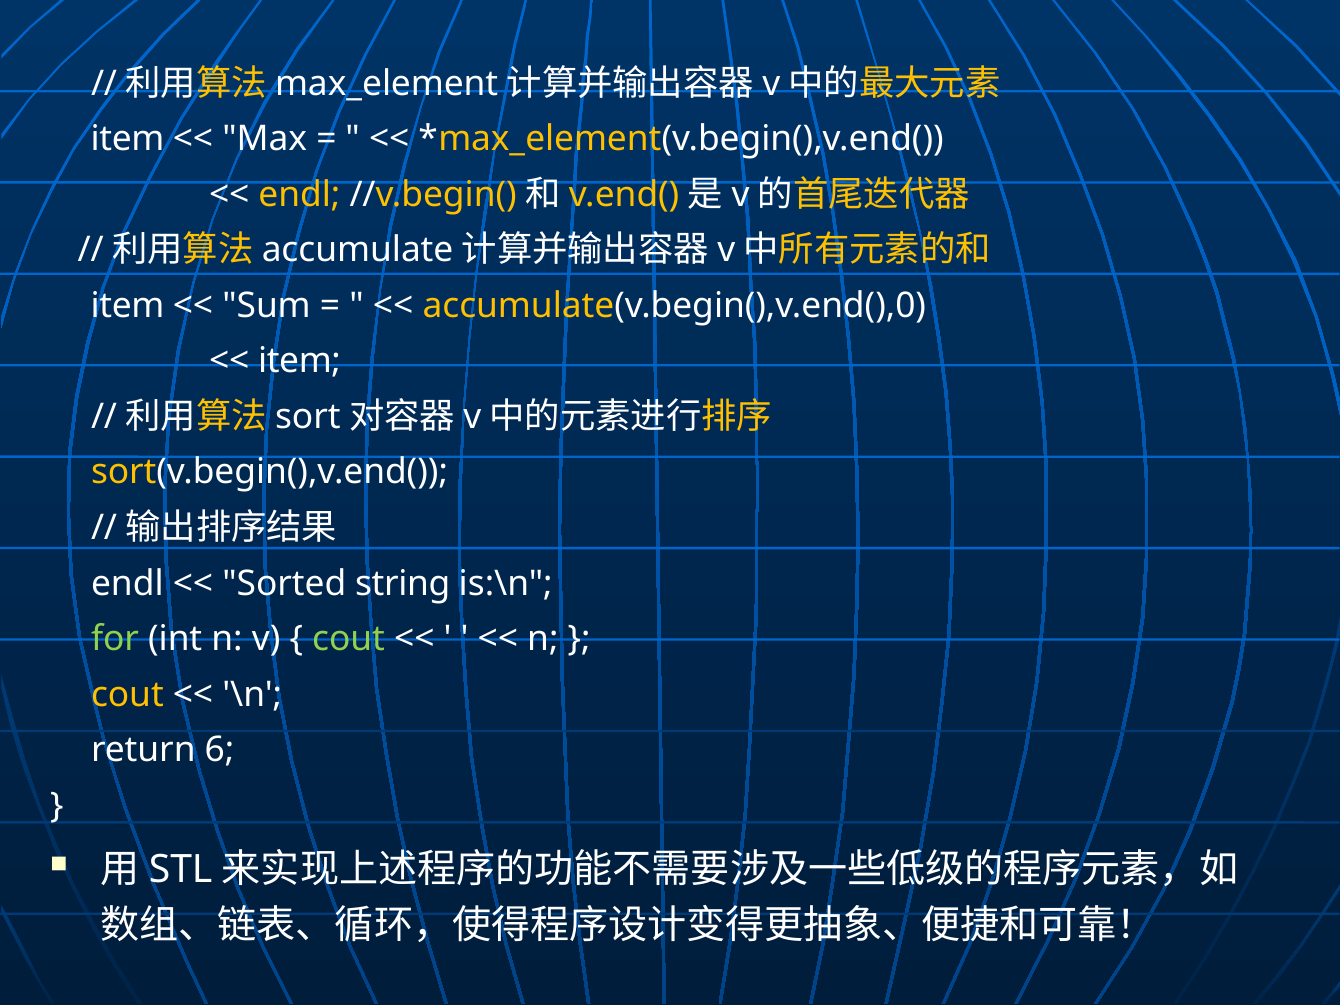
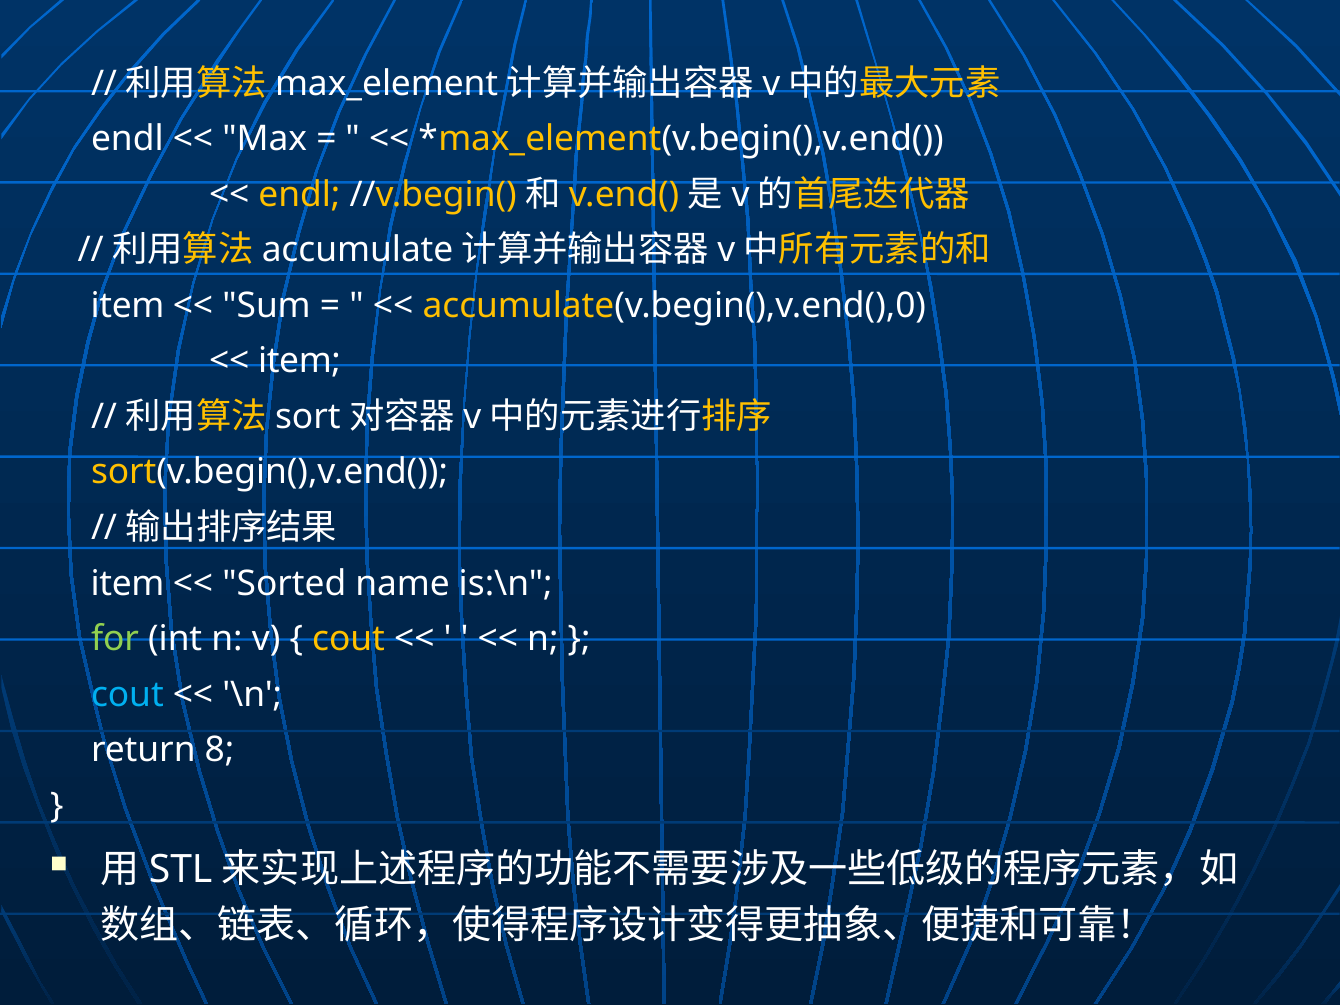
item: item -> endl (127, 139)
endl: endl -> item (128, 583)
string: string -> name (403, 583)
cout colour: light green -> yellow (349, 639)
cout colour: yellow -> light blue (127, 695)
6: 6 -> 8 (219, 750)
